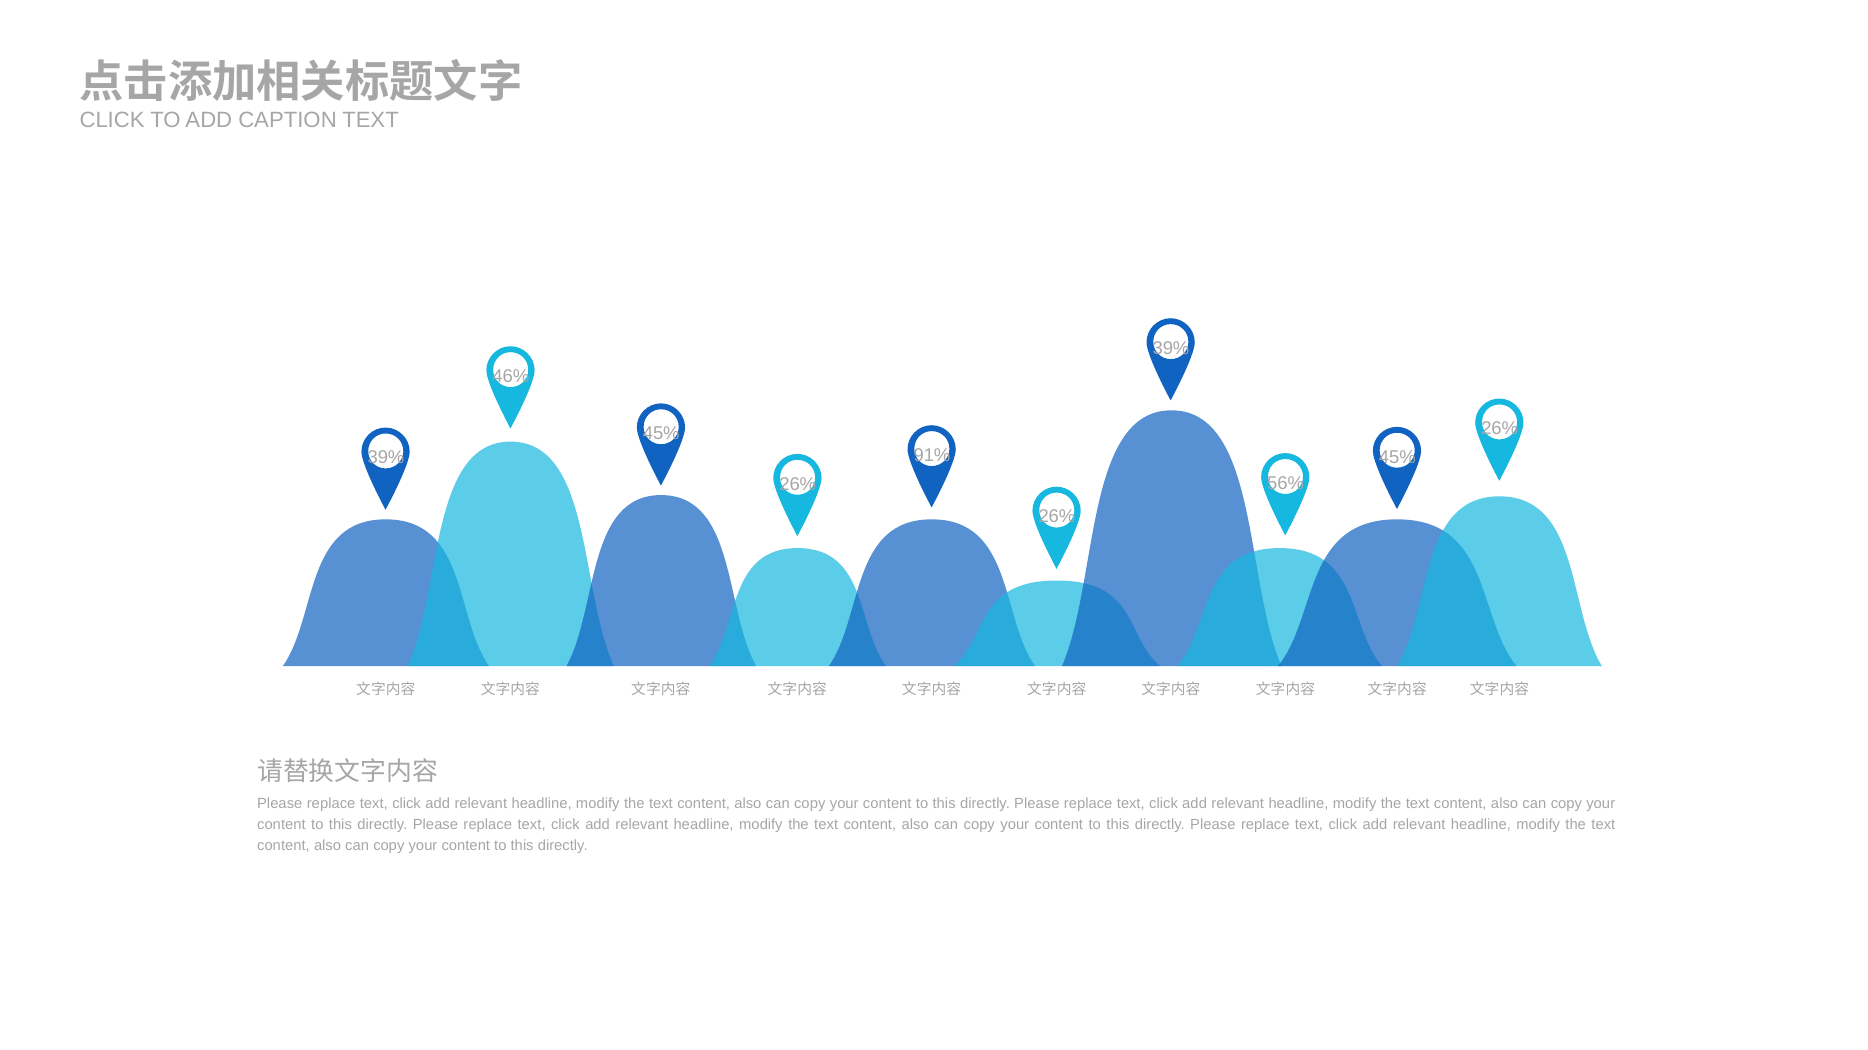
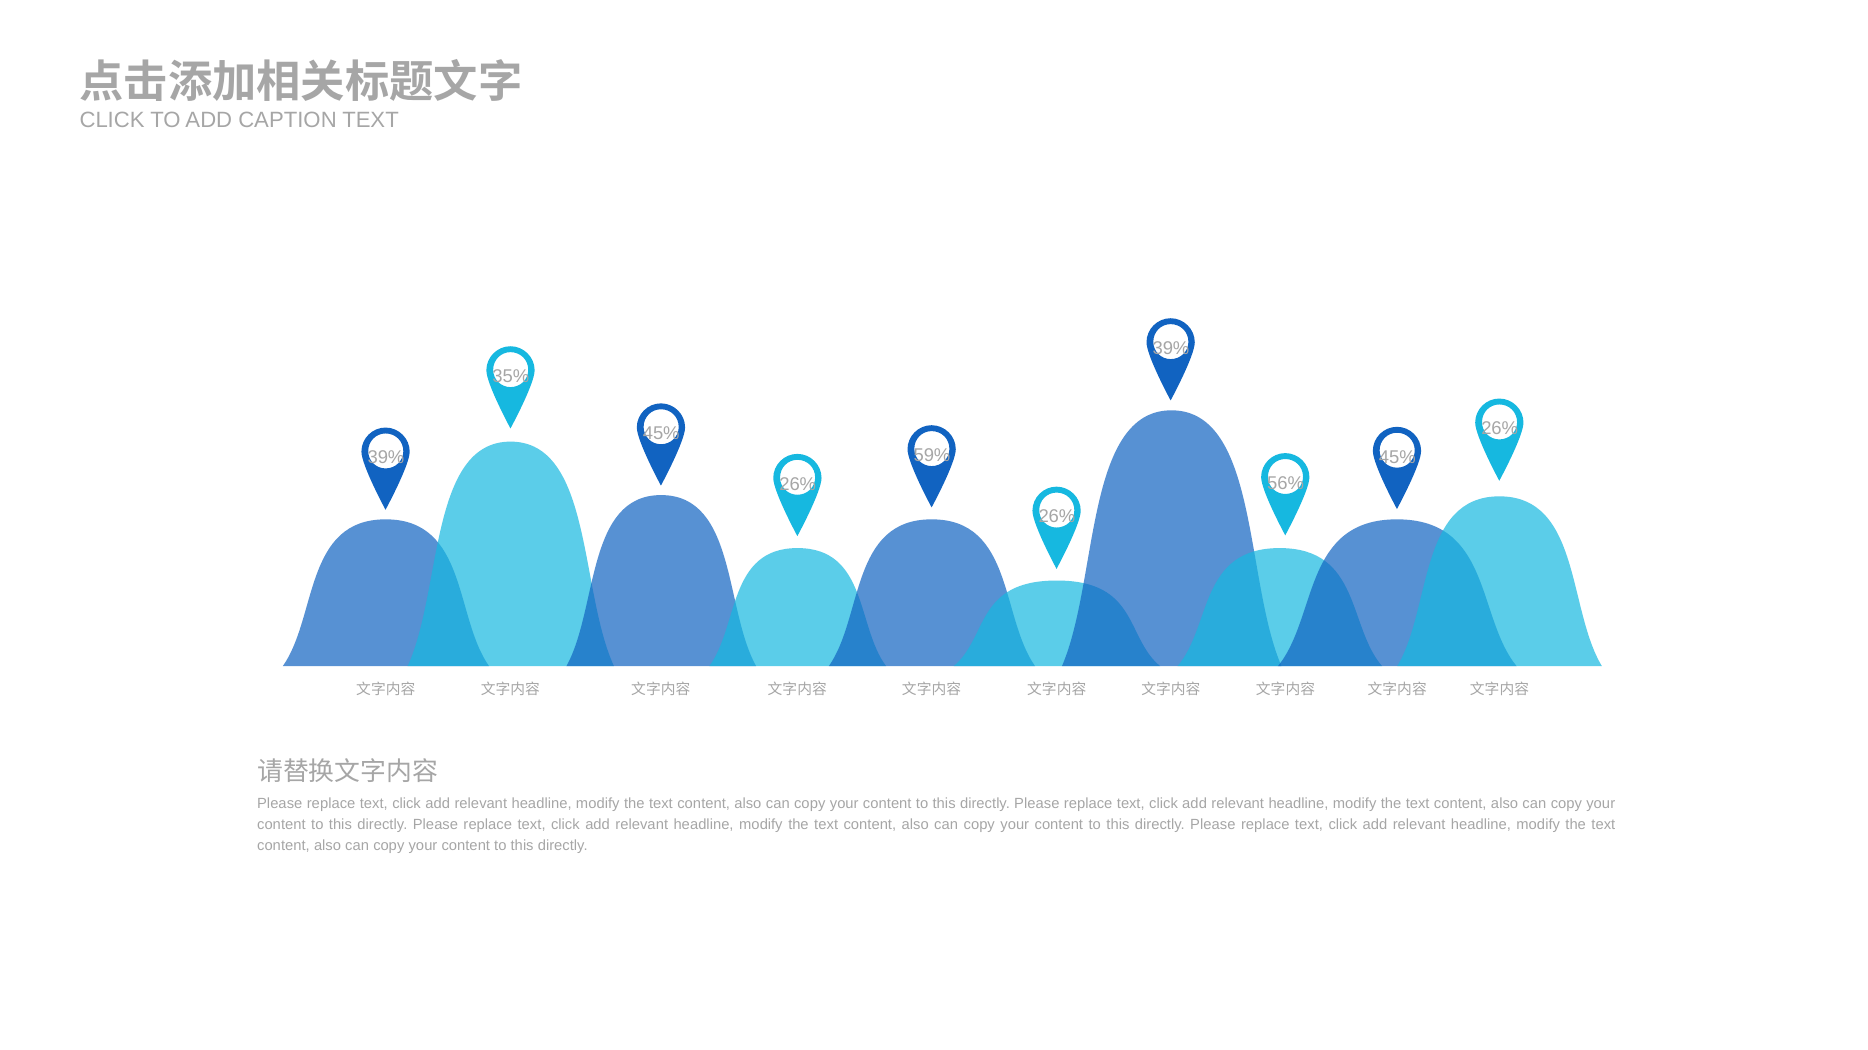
46%: 46% -> 35% (511, 377)
91%: 91% -> 59% (932, 456)
